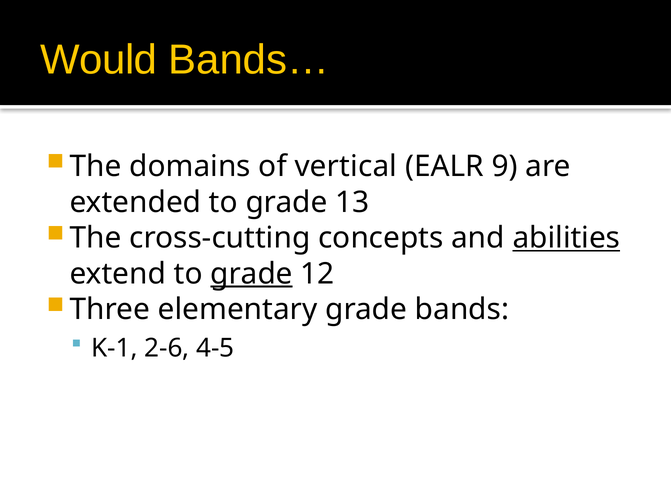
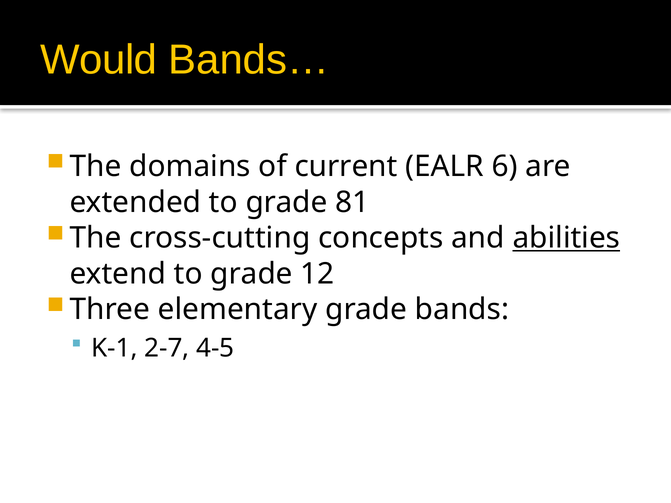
vertical: vertical -> current (346, 166)
9: 9 -> 6 (505, 166)
13: 13 -> 81 (352, 202)
grade underline: present -> none (252, 274)
2-6: 2-6 -> 2-7 (167, 348)
